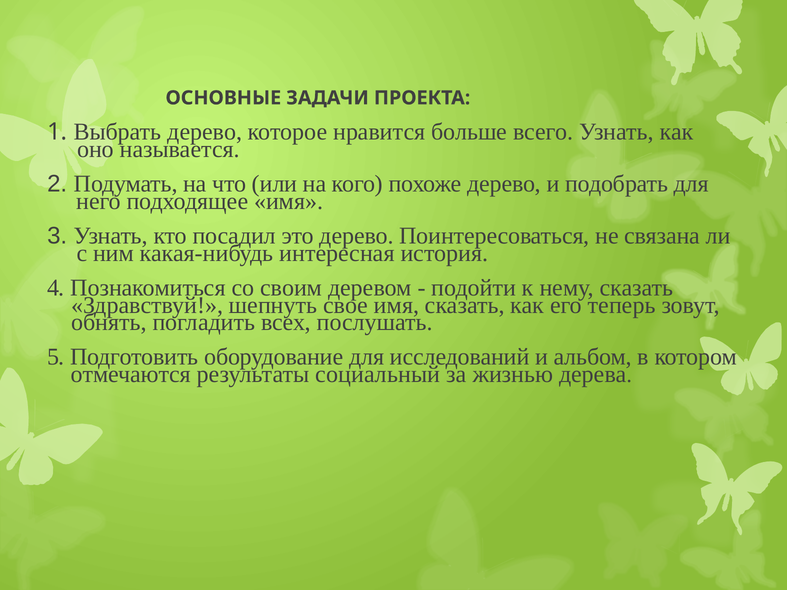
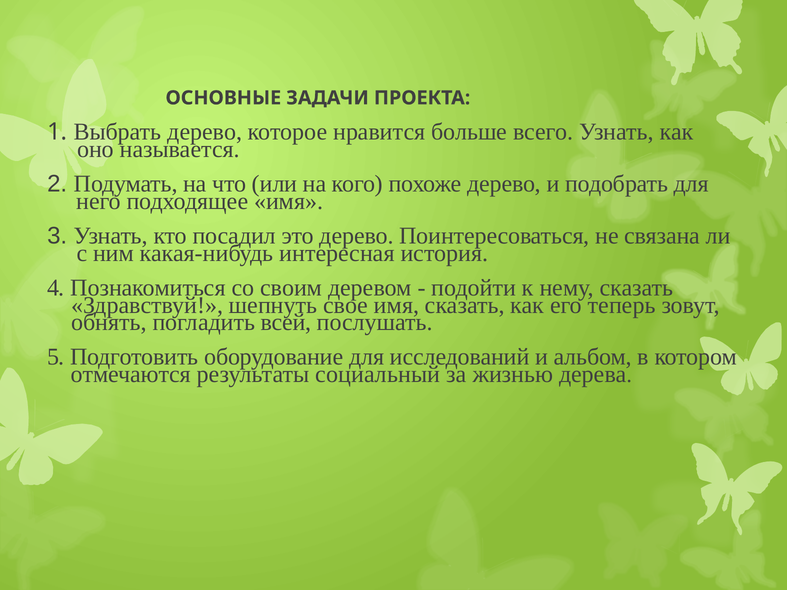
всех: всех -> всей (286, 323)
